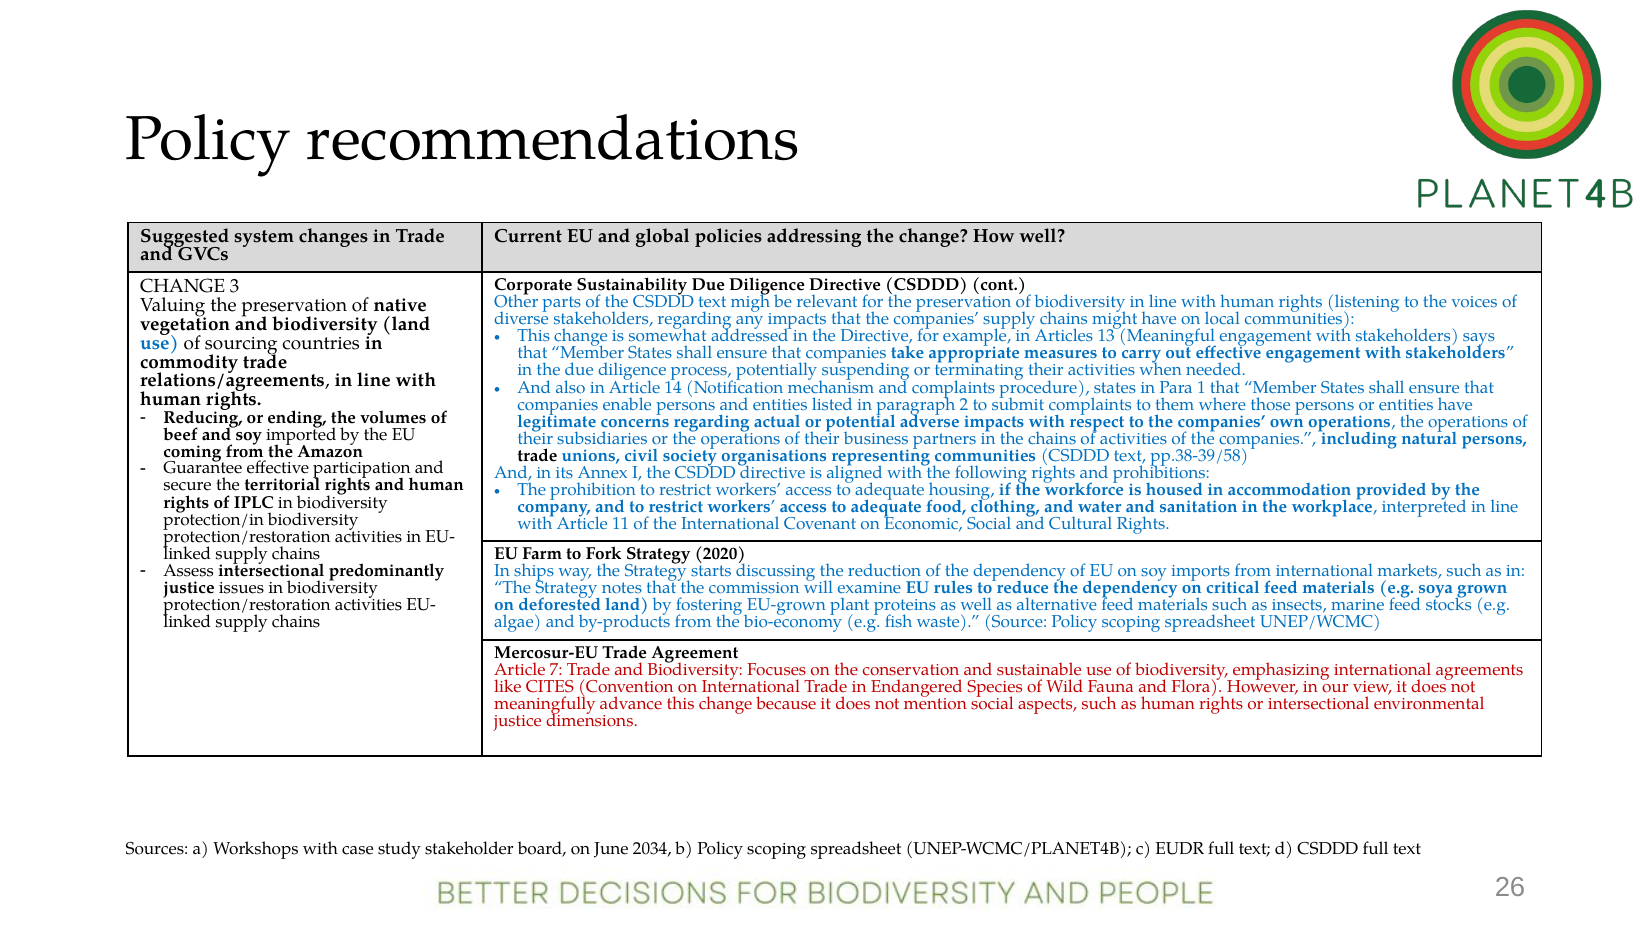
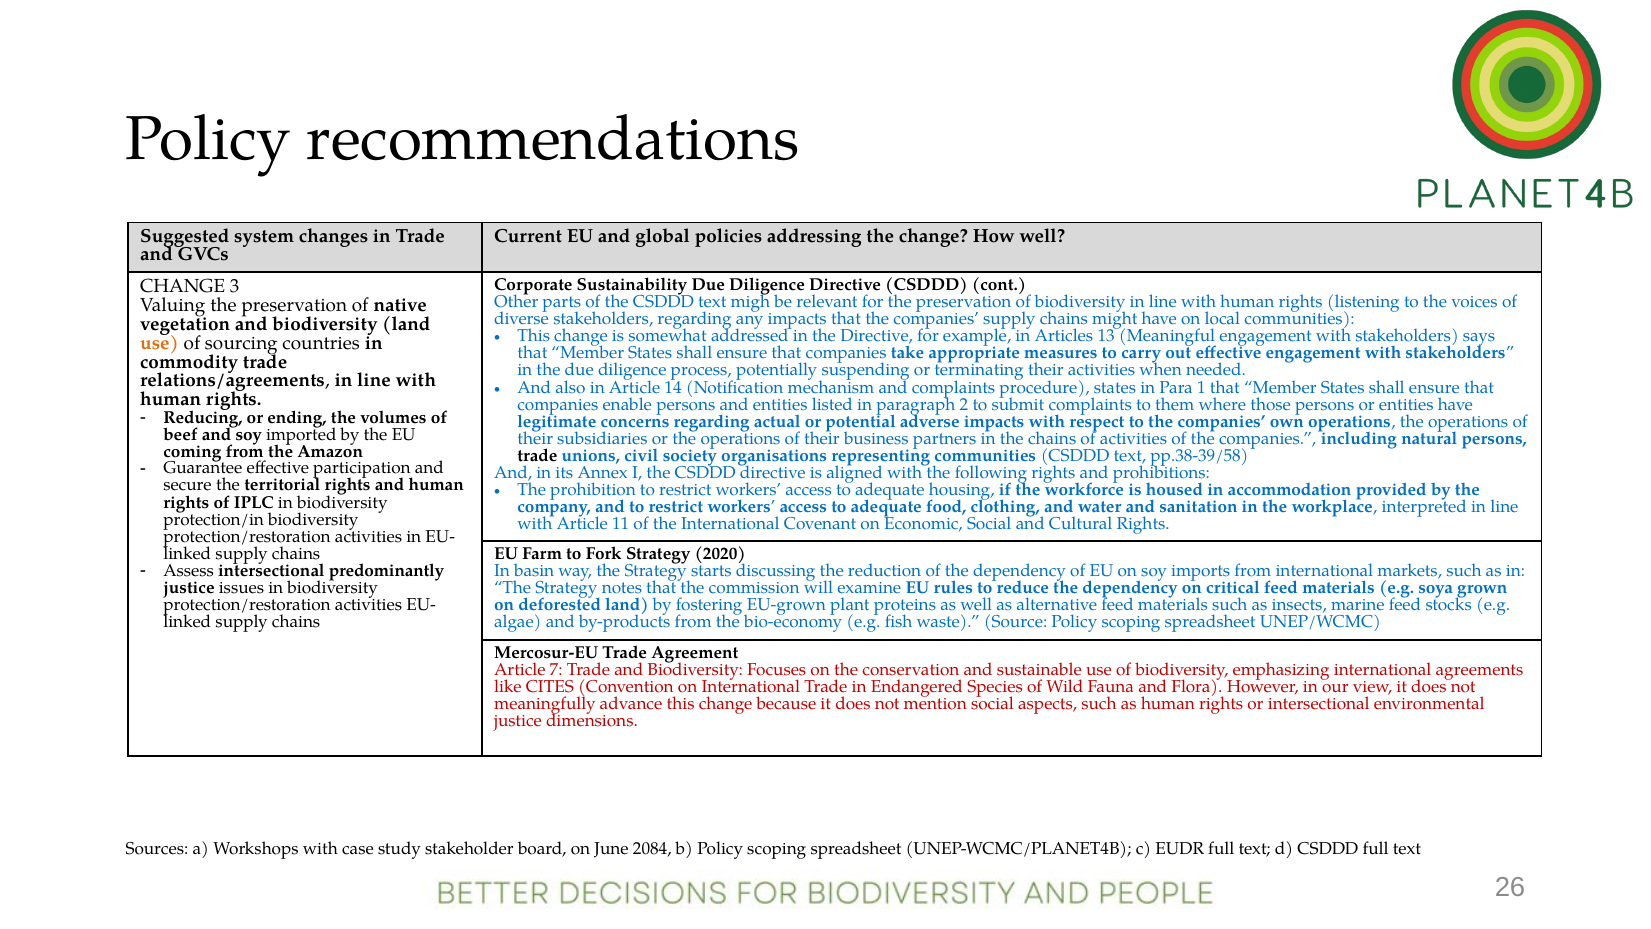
use colour: blue -> orange (160, 343)
ships: ships -> basin (534, 570)
2034: 2034 -> 2084 (652, 849)
